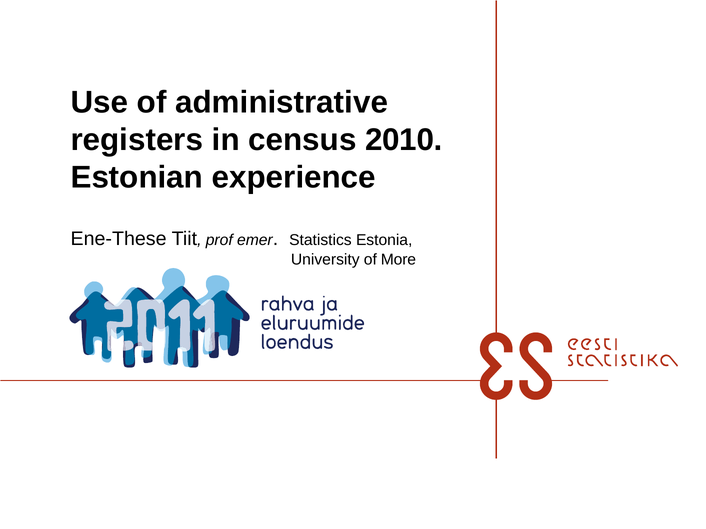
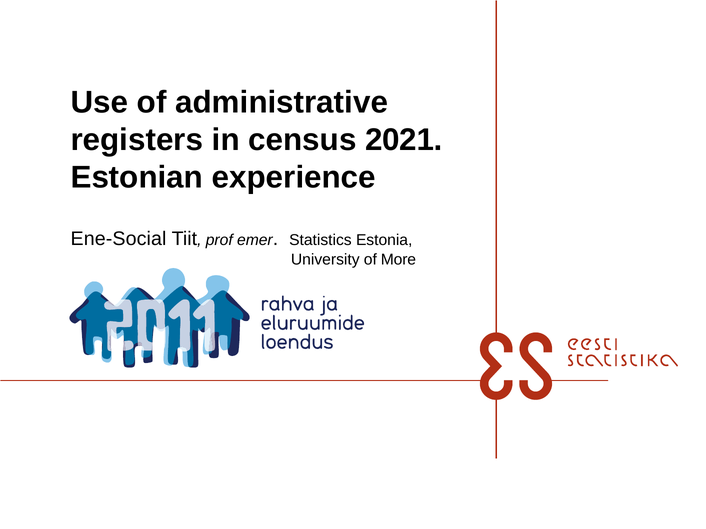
2010: 2010 -> 2021 (404, 140)
Ene-These: Ene-These -> Ene-Social (119, 239)
